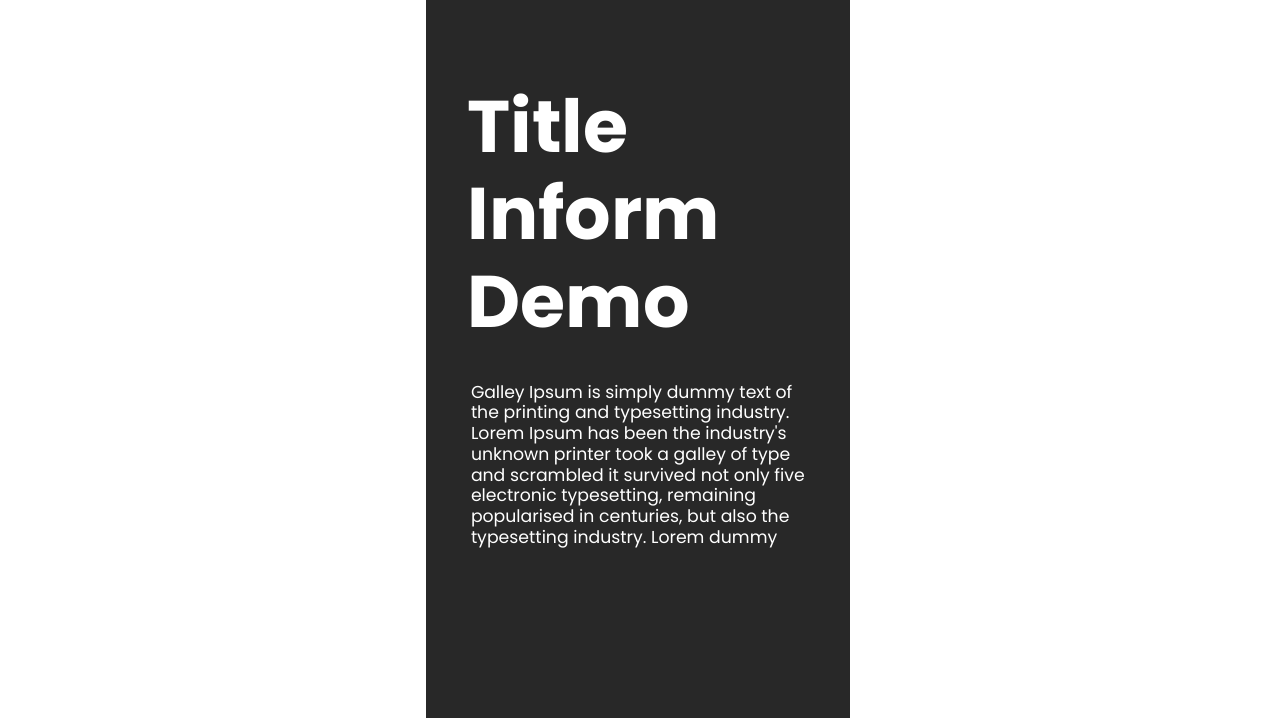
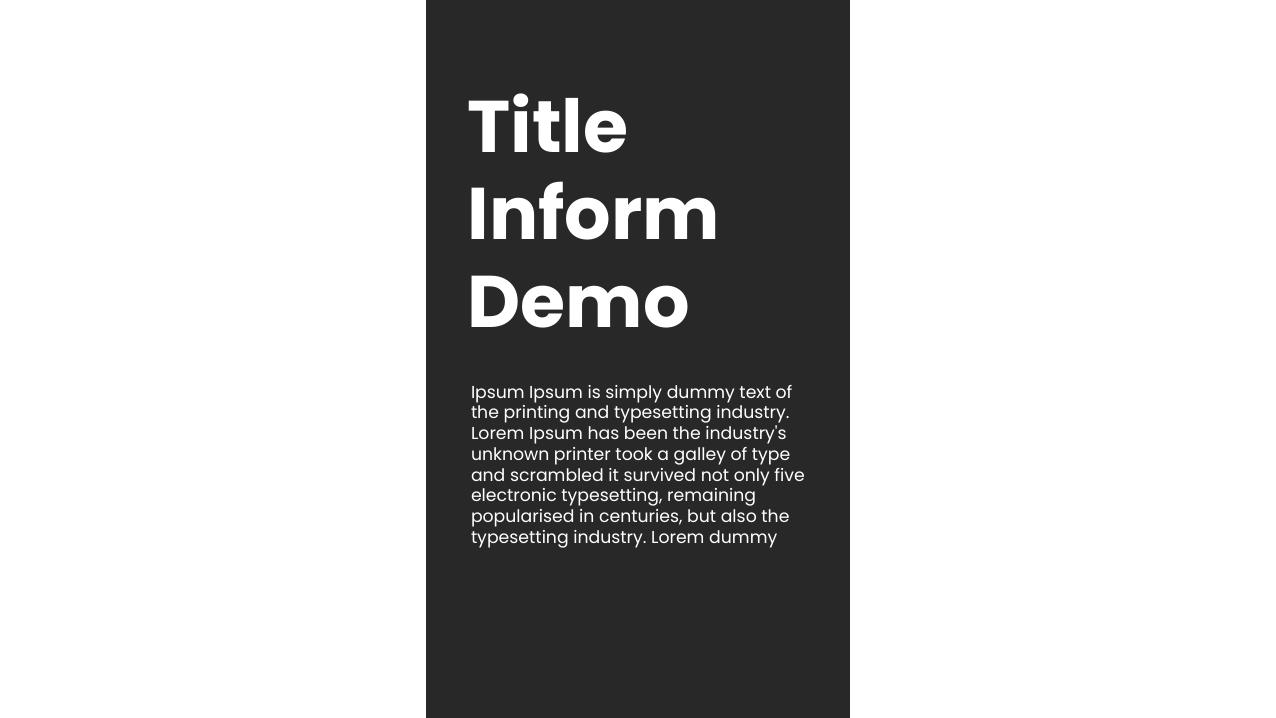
Galley: Galley -> Ipsum (498, 392)
